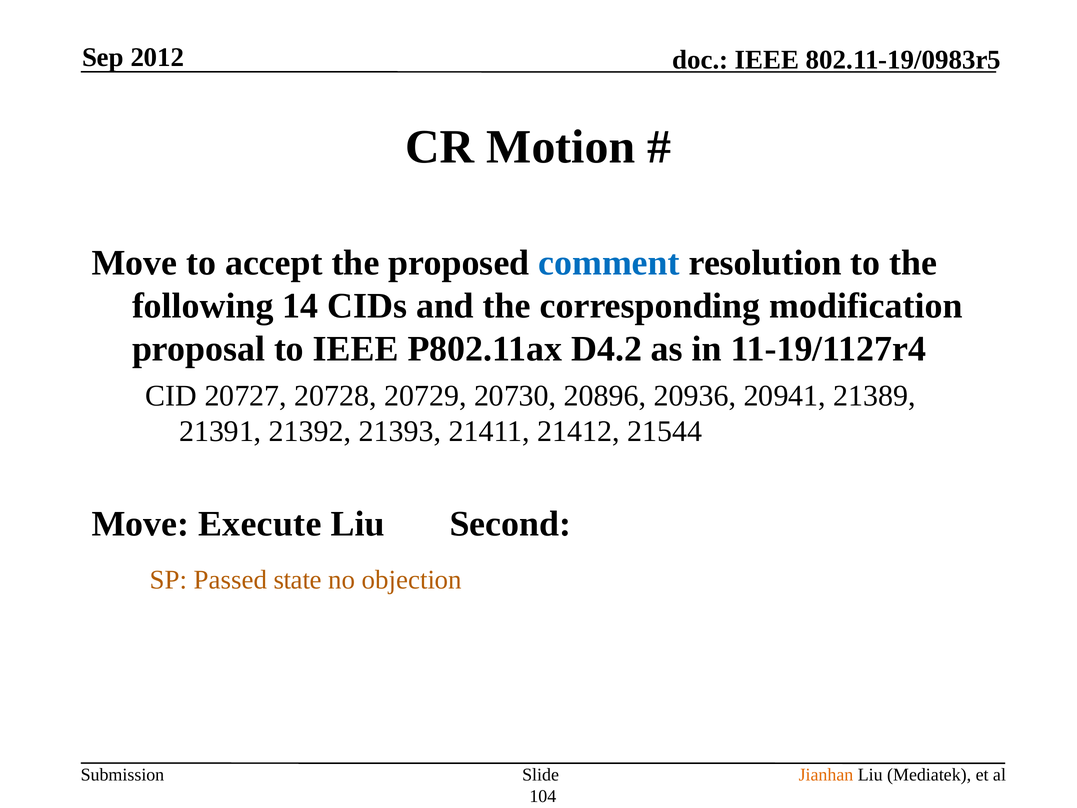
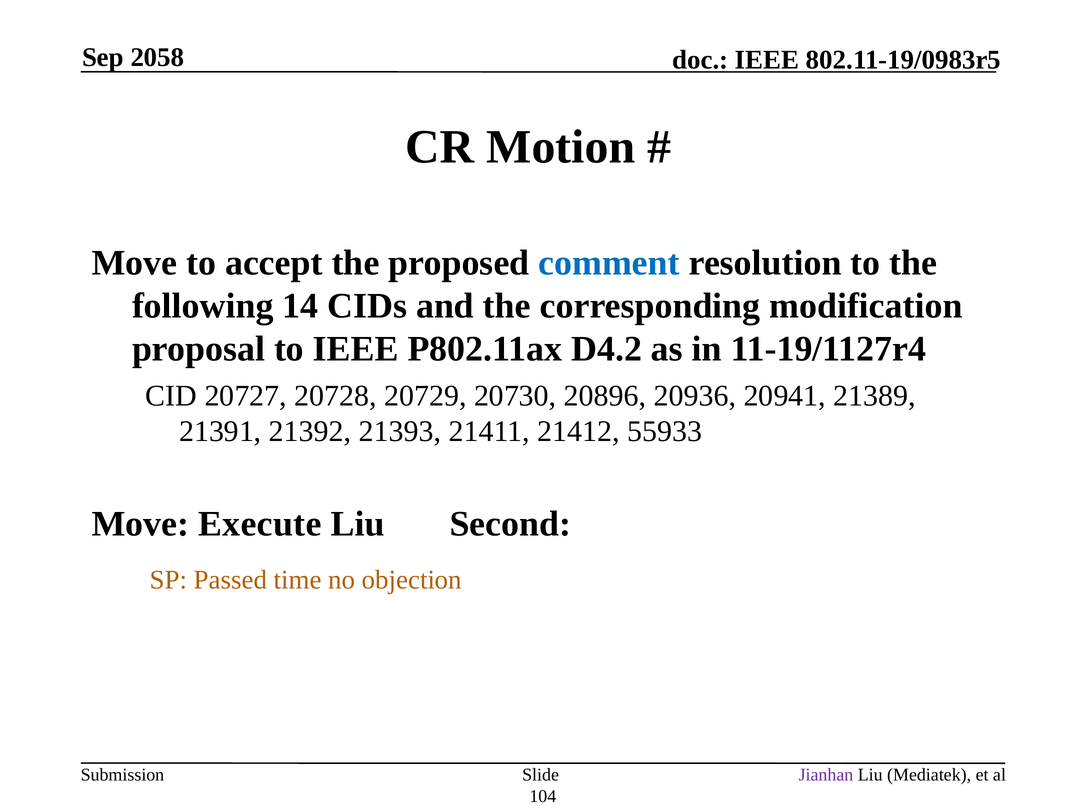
2012: 2012 -> 2058 (157, 57)
21544: 21544 -> 55933 (665, 431)
state: state -> time (298, 580)
Jianhan colour: orange -> purple (826, 775)
